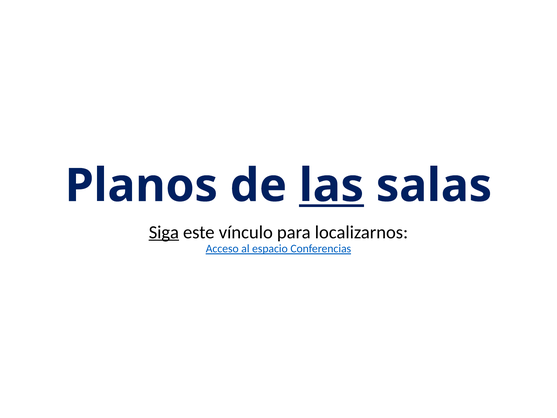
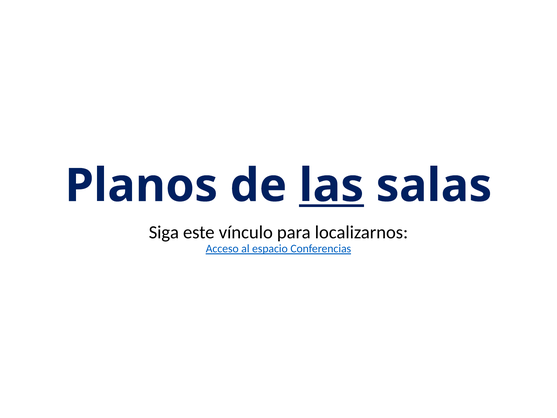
Siga underline: present -> none (164, 232)
